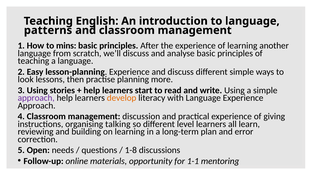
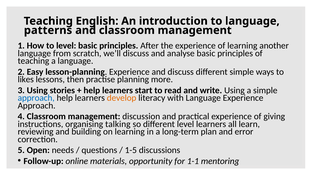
to mins: mins -> level (66, 46)
look: look -> likes (26, 80)
approach colour: purple -> blue (36, 98)
1-8: 1-8 -> 1-5 (131, 151)
